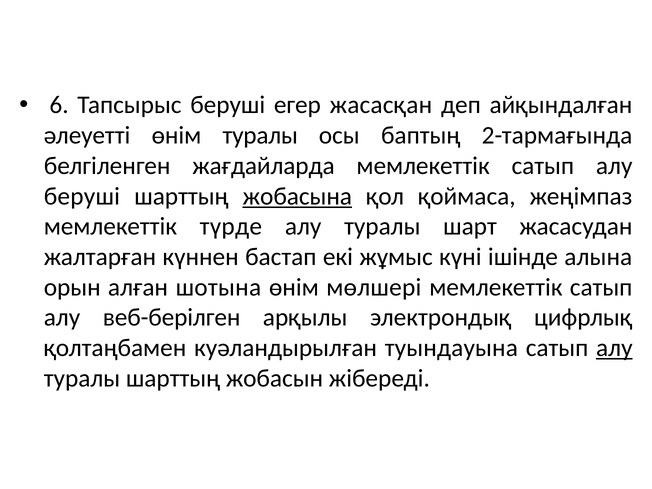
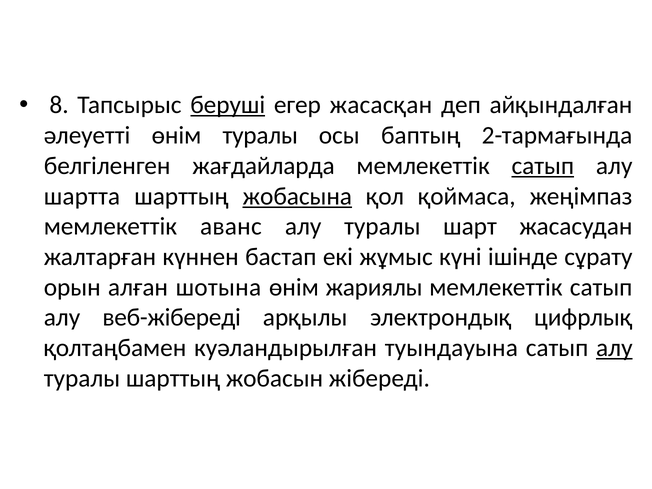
6: 6 -> 8 (59, 105)
беруші underline: none -> present (228, 105)
сатып underline: none -> present (543, 166)
беруші: беруші -> шартта (82, 196)
түрде: түрде -> аванс (231, 227)
алына: алына -> сұрату (598, 257)
мөлшері: мөлшері -> жариялы (374, 287)
веб-берілген: веб-берілген -> веб-жібереді (172, 318)
